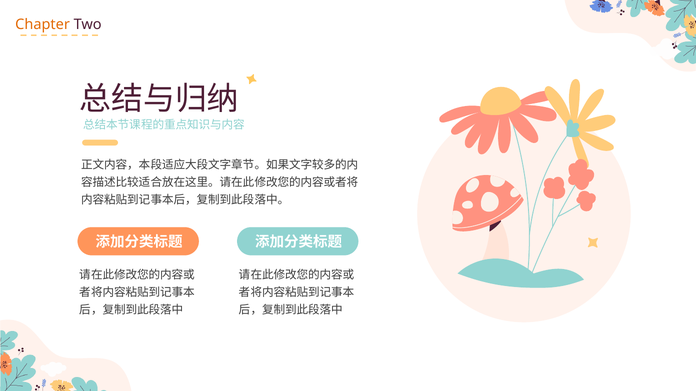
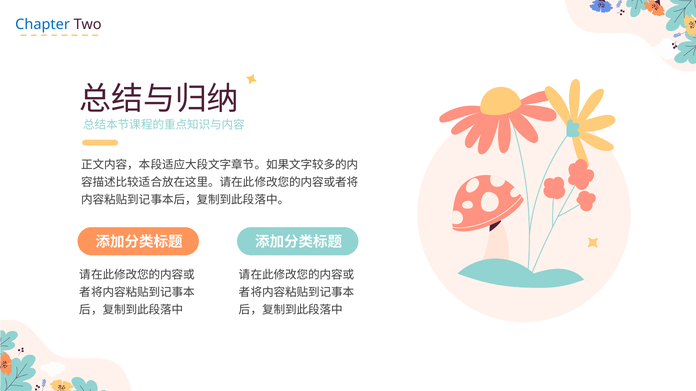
Chapter colour: orange -> blue (43, 25)
